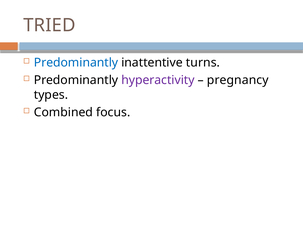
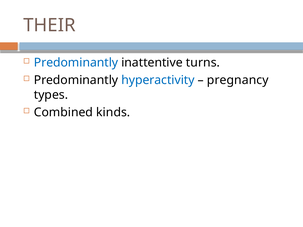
TRIED: TRIED -> THEIR (49, 25)
hyperactivity colour: purple -> blue (158, 80)
focus: focus -> kinds (113, 113)
